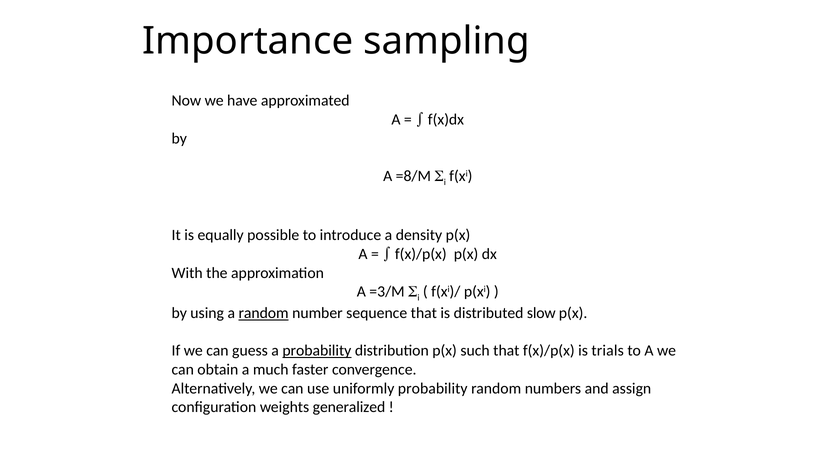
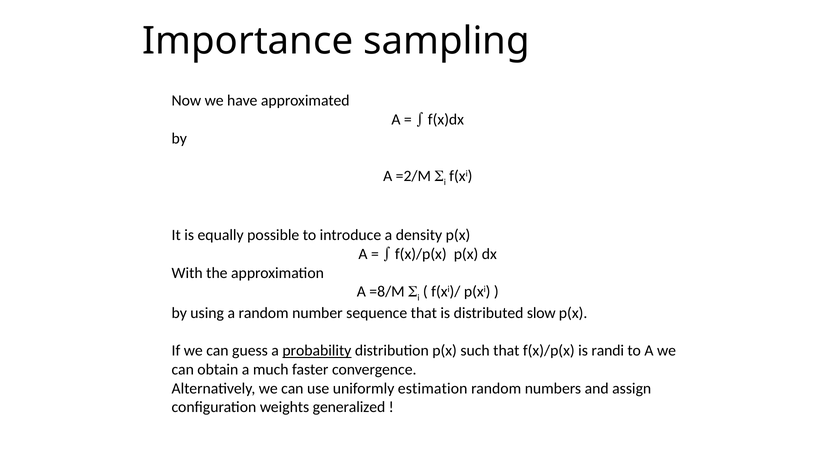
=8/M: =8/M -> =2/M (413, 176)
=3/M: =3/M -> =8/M (387, 292)
random underline: present -> none (264, 313)
trials: trials -> randi (608, 351)
uniformly probability: probability -> estimation (433, 389)
